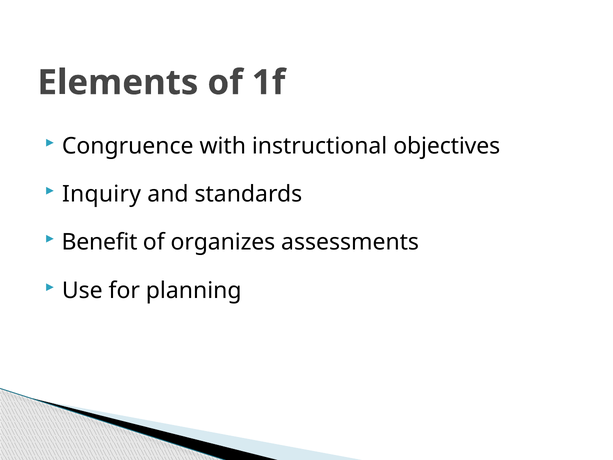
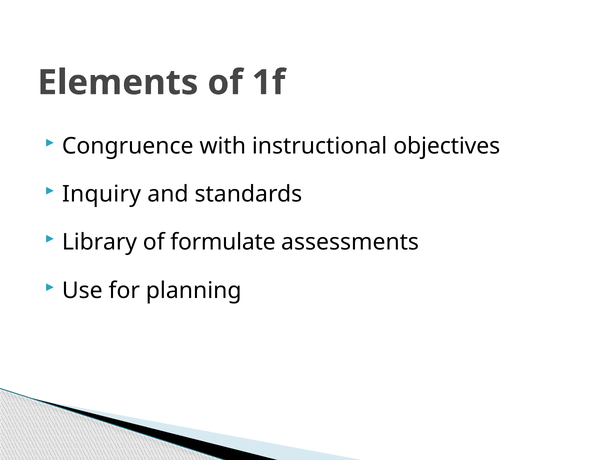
Benefit: Benefit -> Library (99, 242)
organizes: organizes -> formulate (223, 242)
